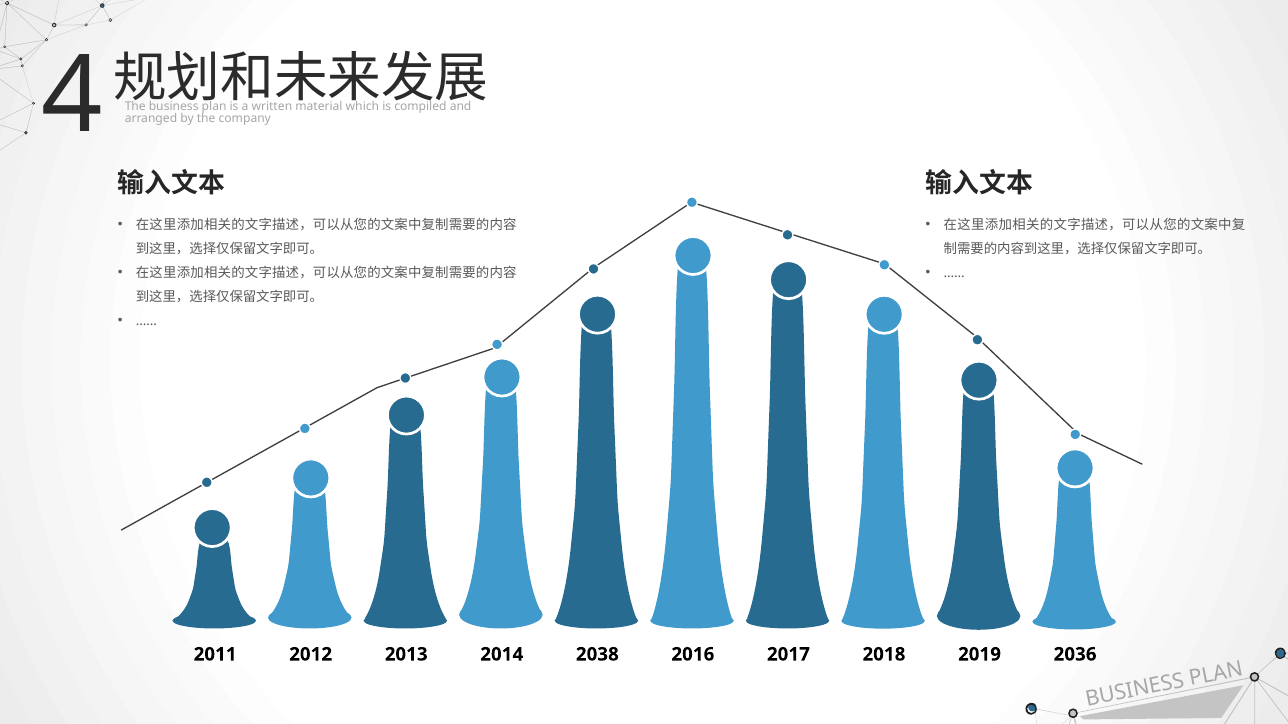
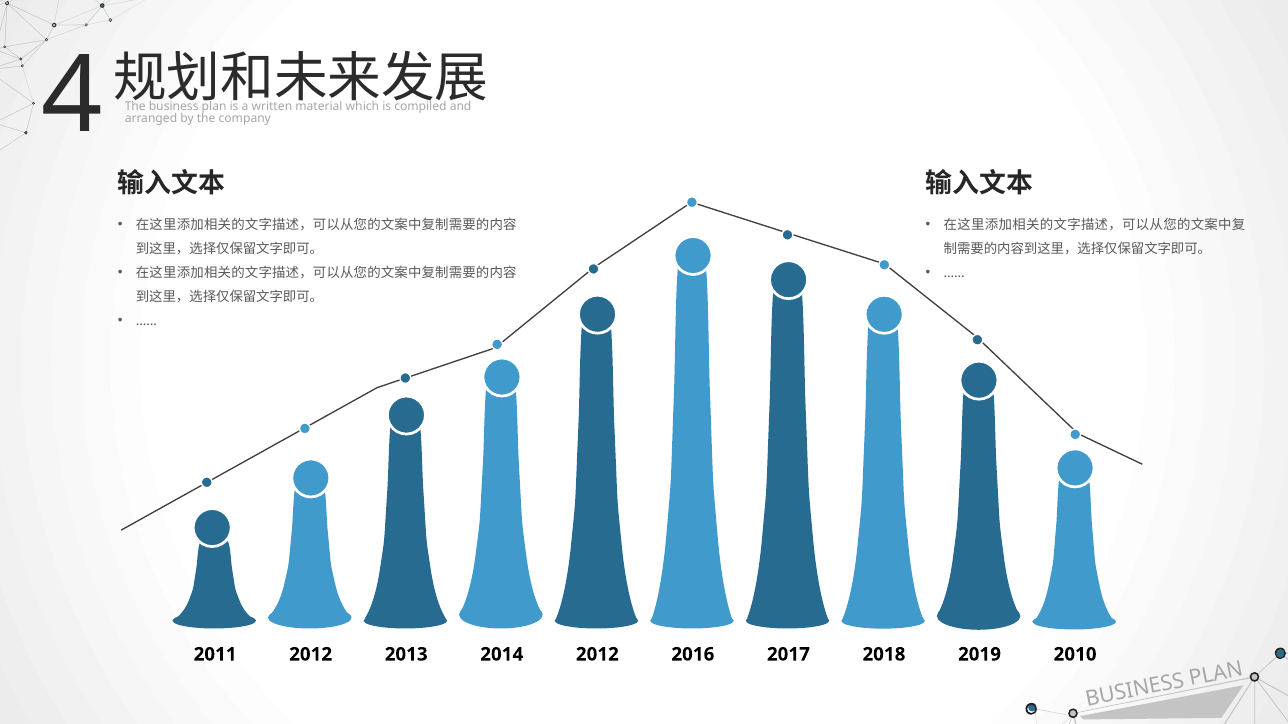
2014 2038: 2038 -> 2012 (597, 655)
2036: 2036 -> 2010 (1075, 655)
